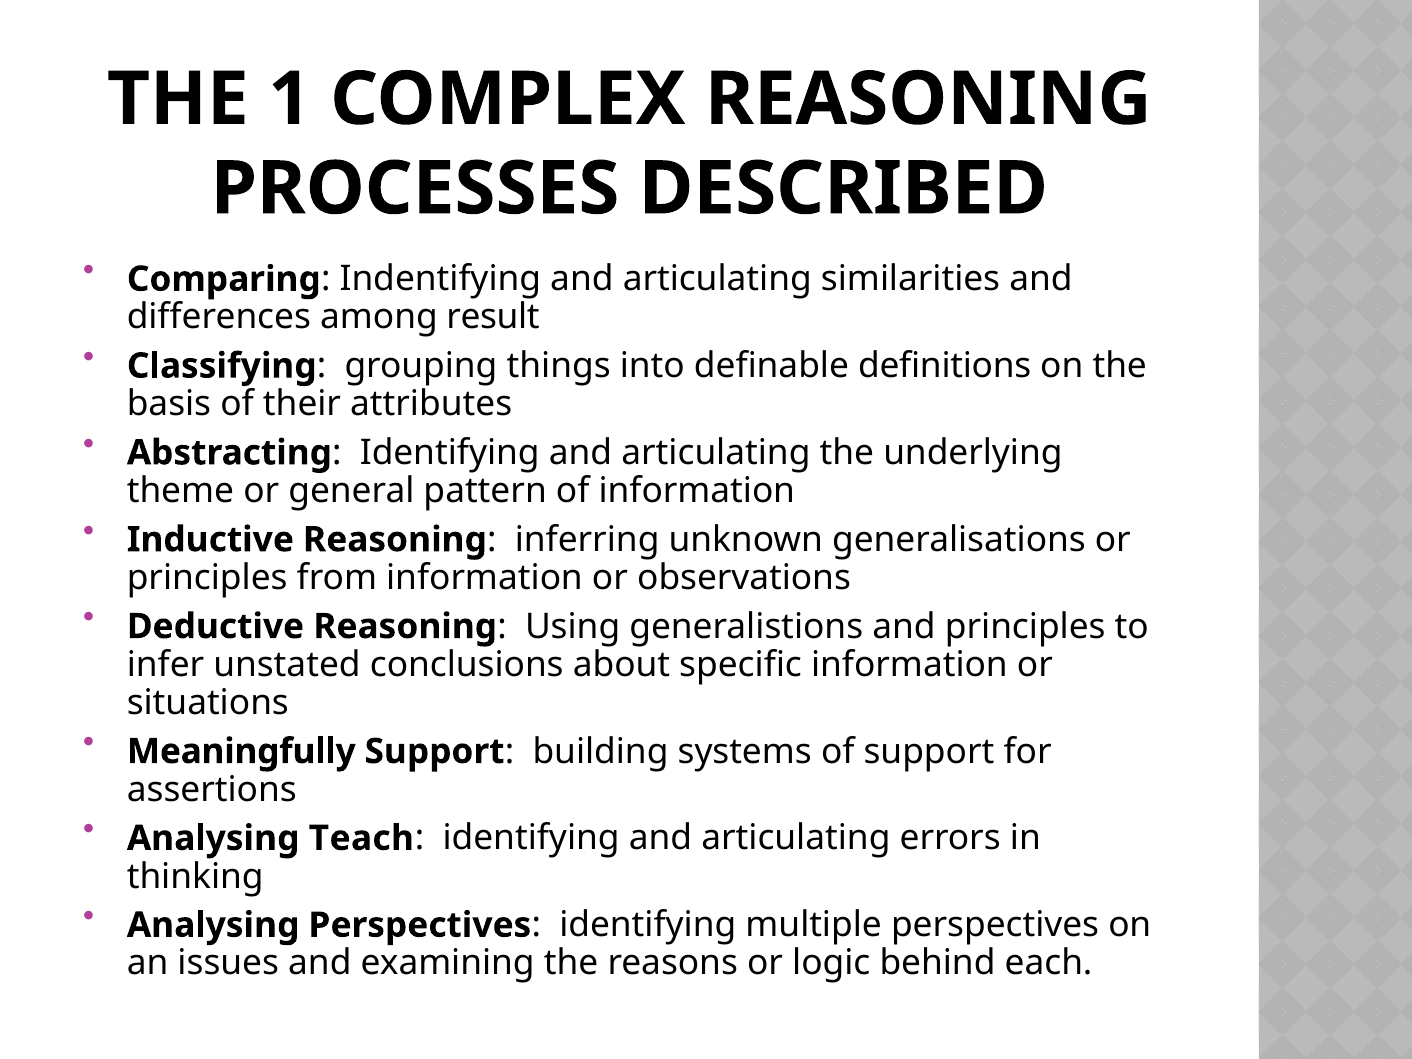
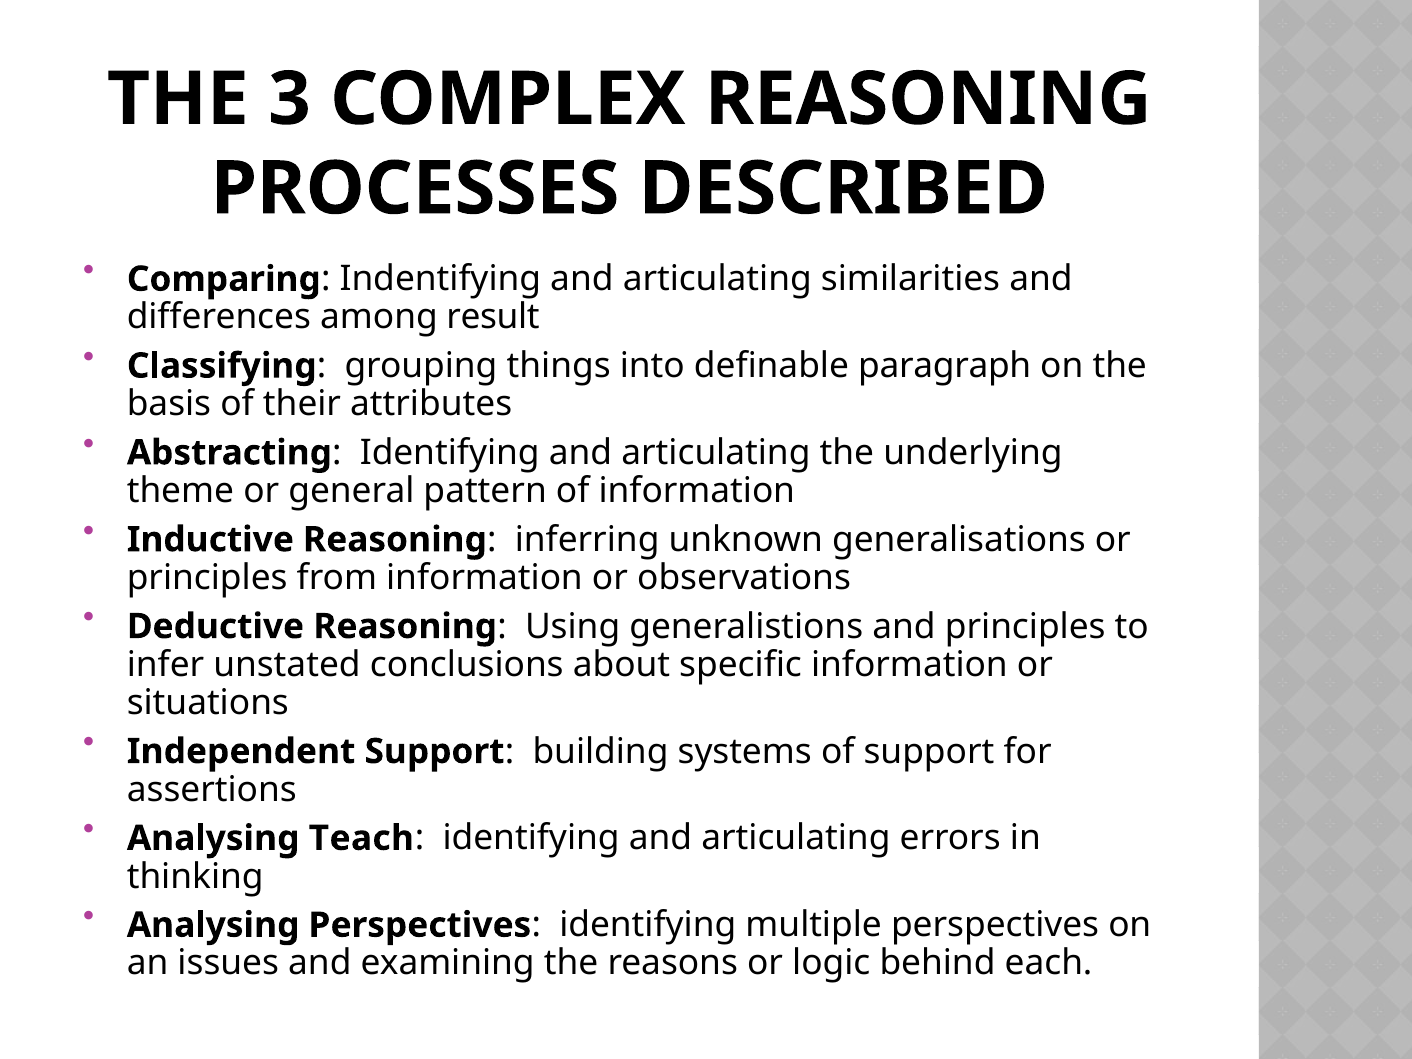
1: 1 -> 3 (290, 99)
definitions: definitions -> paragraph (945, 366)
Meaningfully: Meaningfully -> Independent (241, 751)
